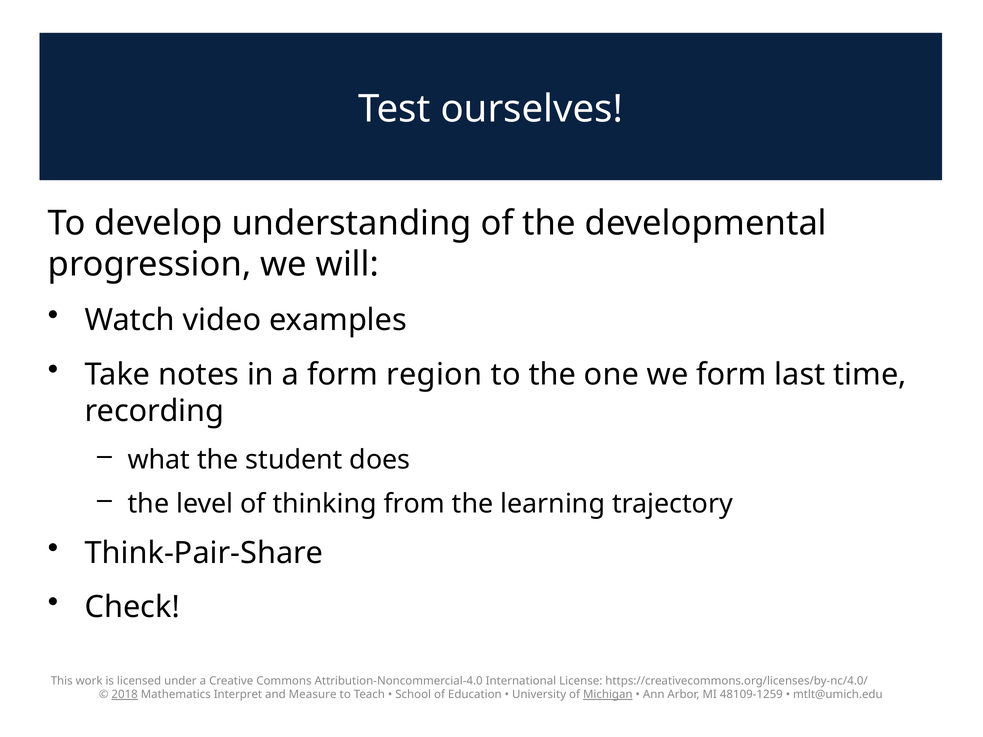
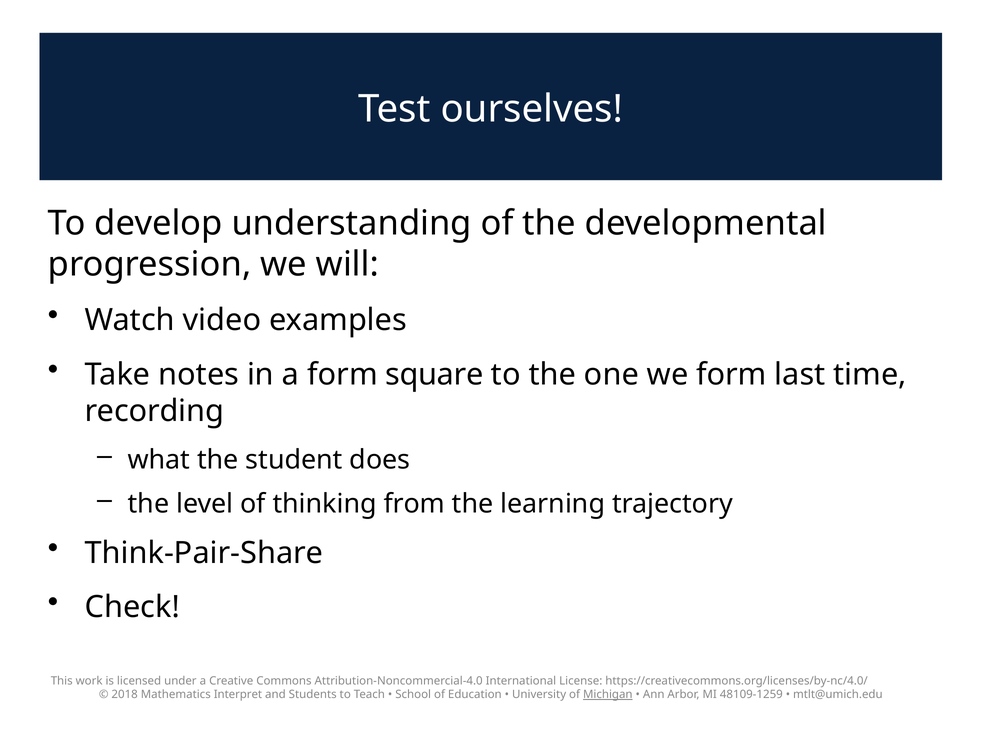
region: region -> square (434, 375)
2018 underline: present -> none (125, 695)
Measure: Measure -> Students (313, 695)
